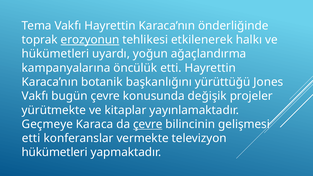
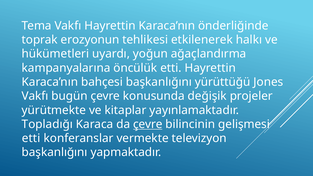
erozyonun underline: present -> none (90, 40)
botanik: botanik -> bahçesi (102, 82)
Geçmeye: Geçmeye -> Topladığı (47, 124)
hükümetleri: hükümetleri -> başkanlığını (55, 152)
